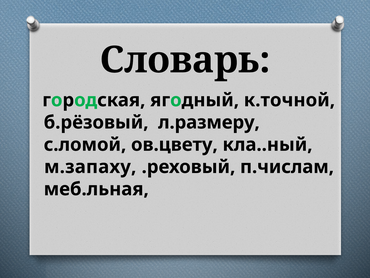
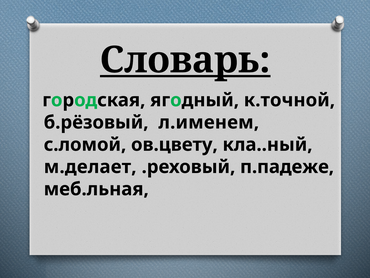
Словарь underline: none -> present (185, 60)
л.размеру: л.размеру -> л.именем (209, 122)
м.запаху: м.запаху -> м.делает (90, 167)
п.числам: п.числам -> п.падеже (287, 167)
